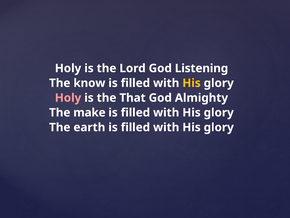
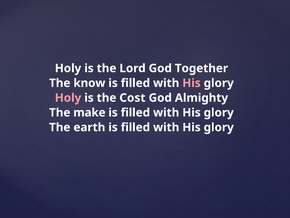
Listening: Listening -> Together (201, 68)
His colour: yellow -> pink (192, 83)
That: That -> Cost (132, 98)
